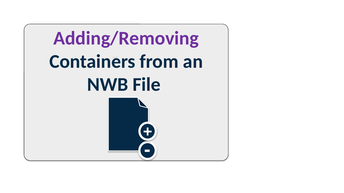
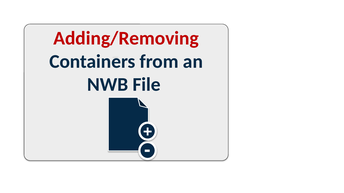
Adding/Removing colour: purple -> red (126, 38)
